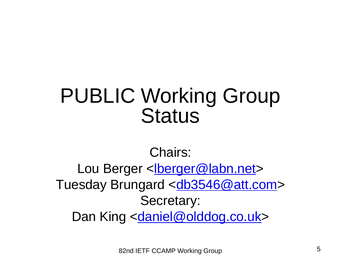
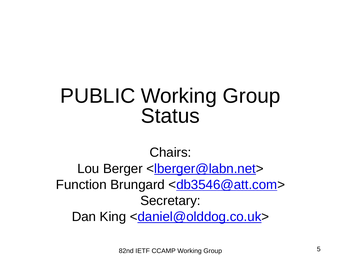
Tuesday: Tuesday -> Function (81, 185)
